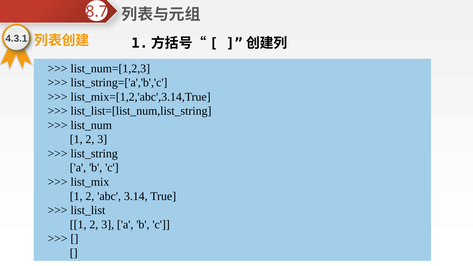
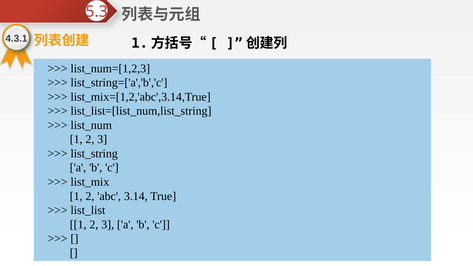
8.7: 8.7 -> 5.3 (97, 12)
